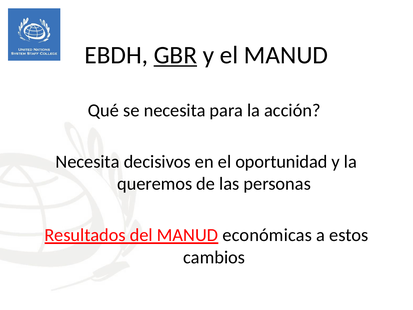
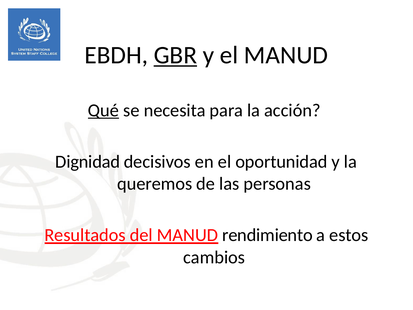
Qué underline: none -> present (104, 110)
Necesita: Necesita -> Dignidad (88, 162)
económicas: económicas -> rendimiento (267, 235)
